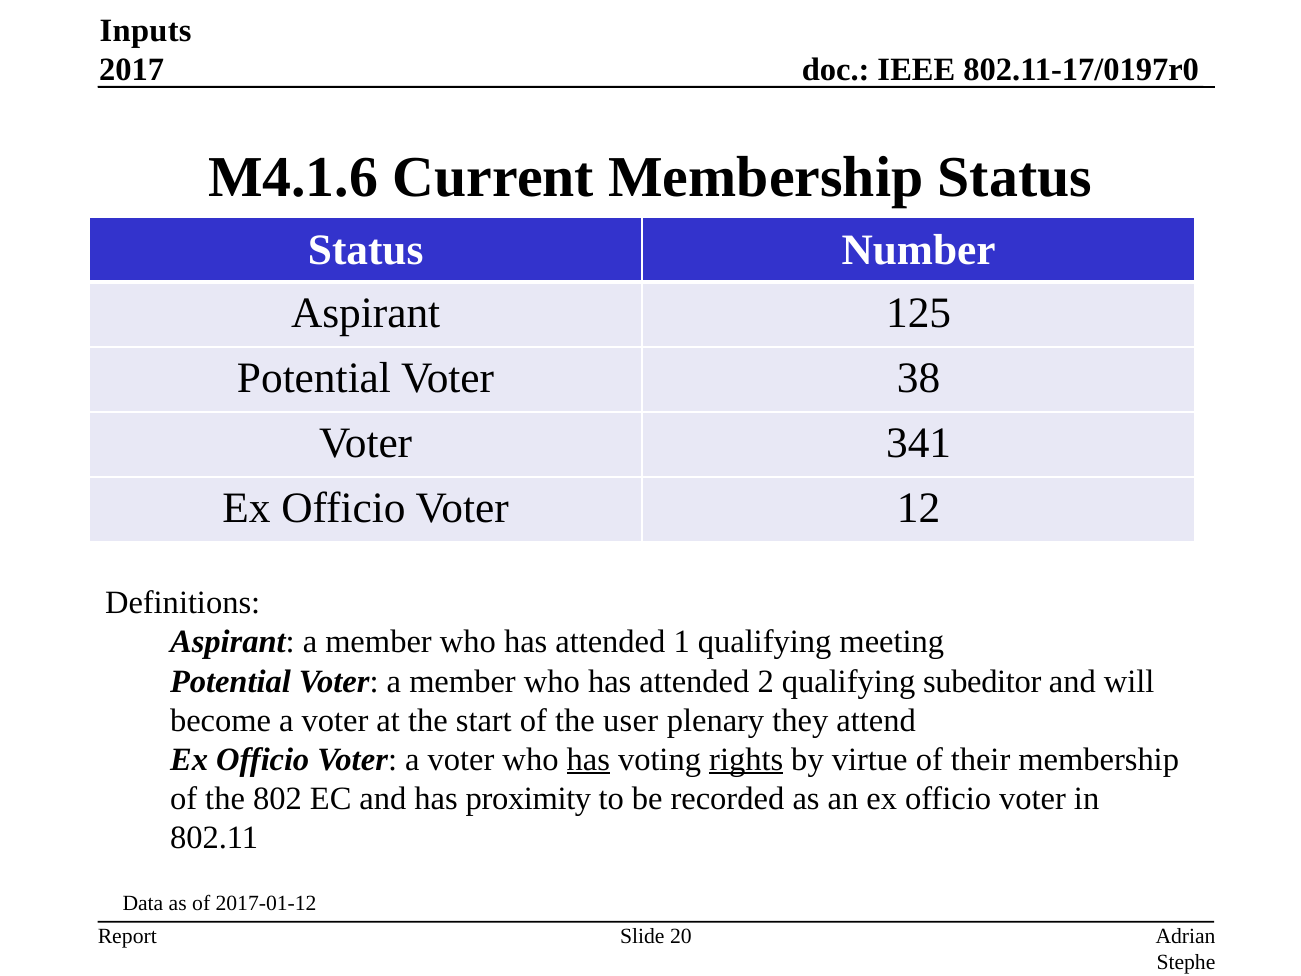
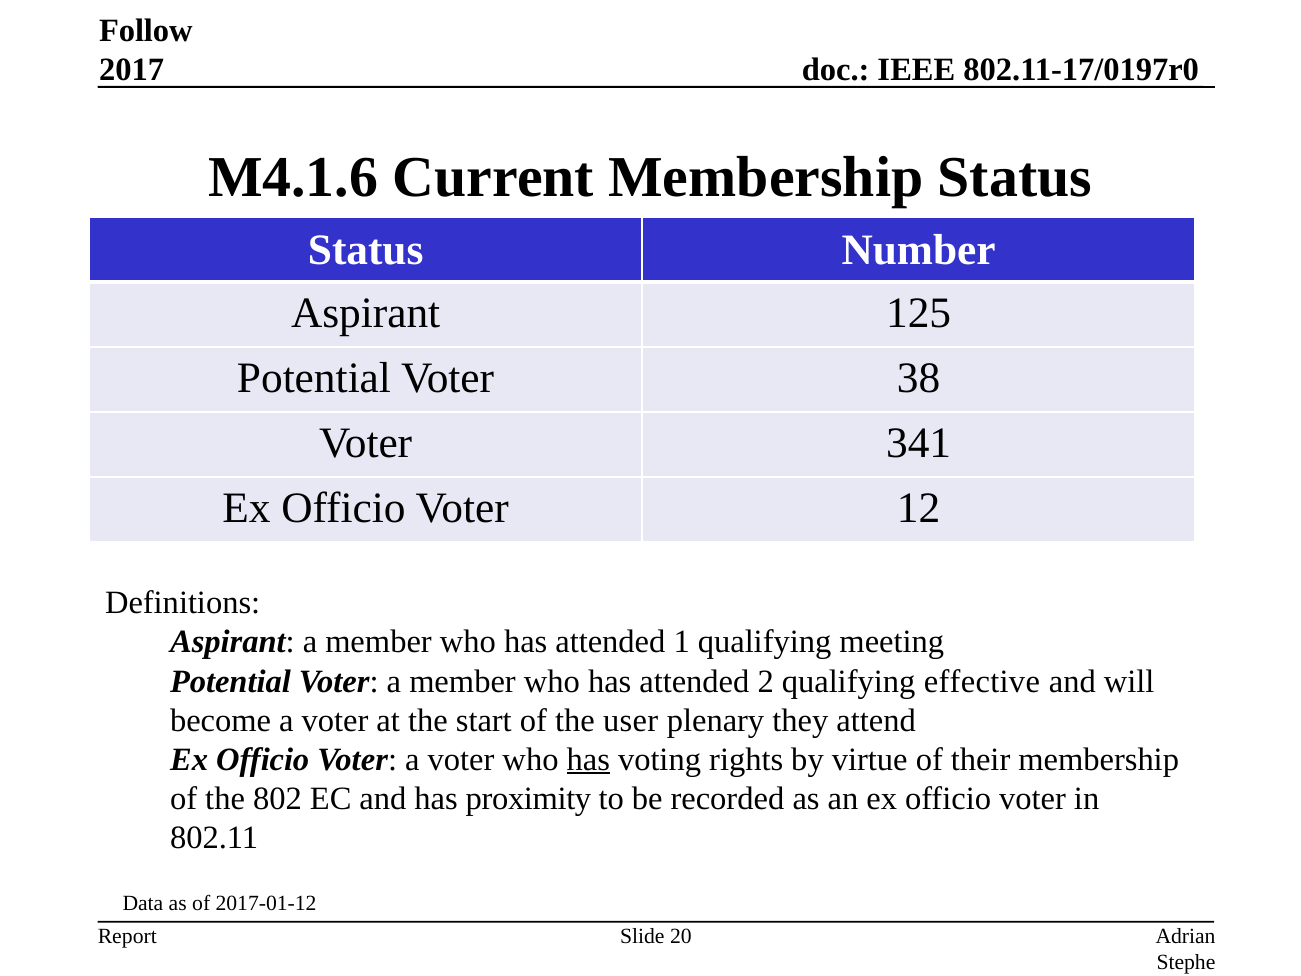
Inputs: Inputs -> Follow (146, 30)
subeditor: subeditor -> effective (982, 681)
rights underline: present -> none (746, 759)
